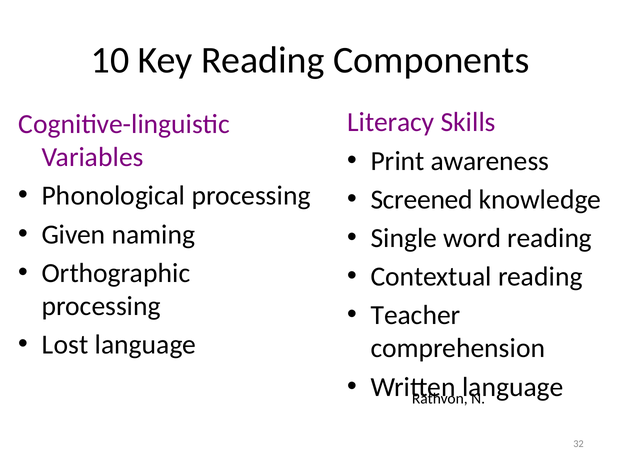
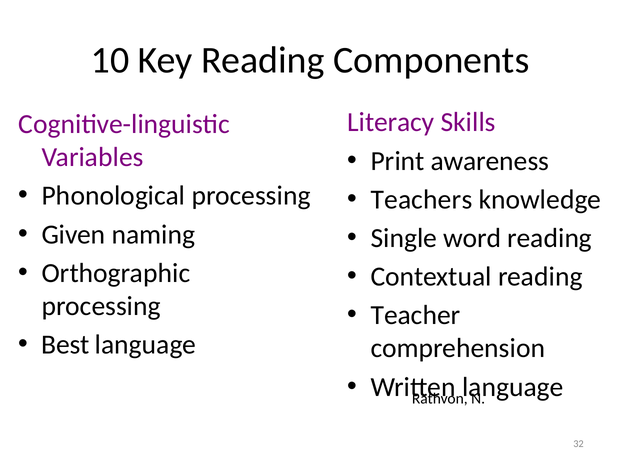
Screened: Screened -> Teachers (421, 200)
Lost: Lost -> Best (65, 345)
